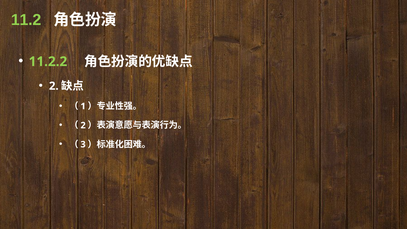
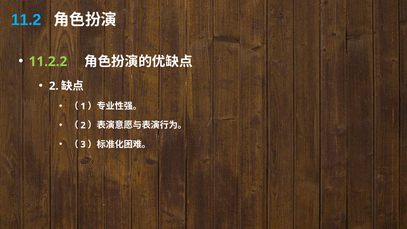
11.2 colour: light green -> light blue (26, 20)
